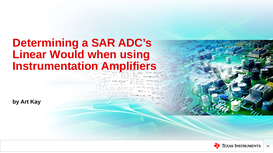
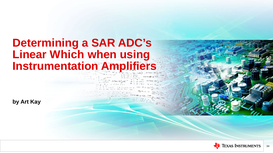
Would: Would -> Which (67, 55)
